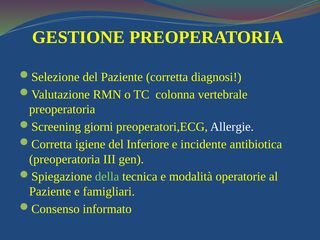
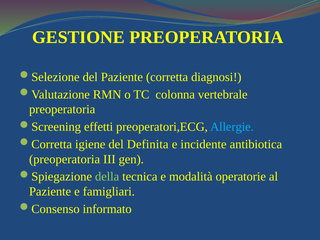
giorni: giorni -> effetti (99, 127)
Allergie colour: white -> light blue (232, 127)
Inferiore: Inferiore -> Definita (148, 144)
